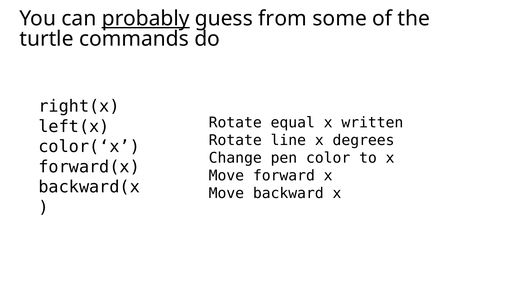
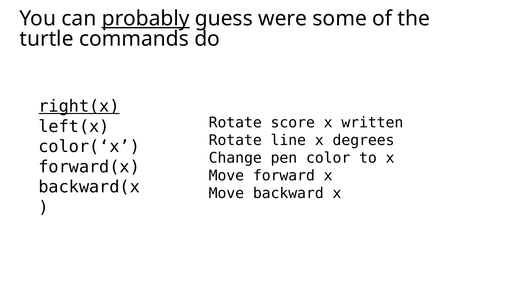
from: from -> were (283, 19)
right(x underline: none -> present (79, 106)
equal: equal -> score (293, 123)
